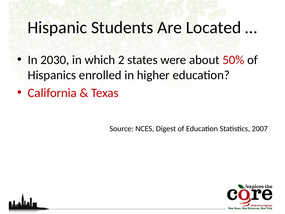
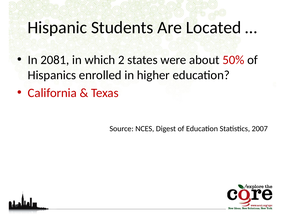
2030: 2030 -> 2081 (55, 60)
